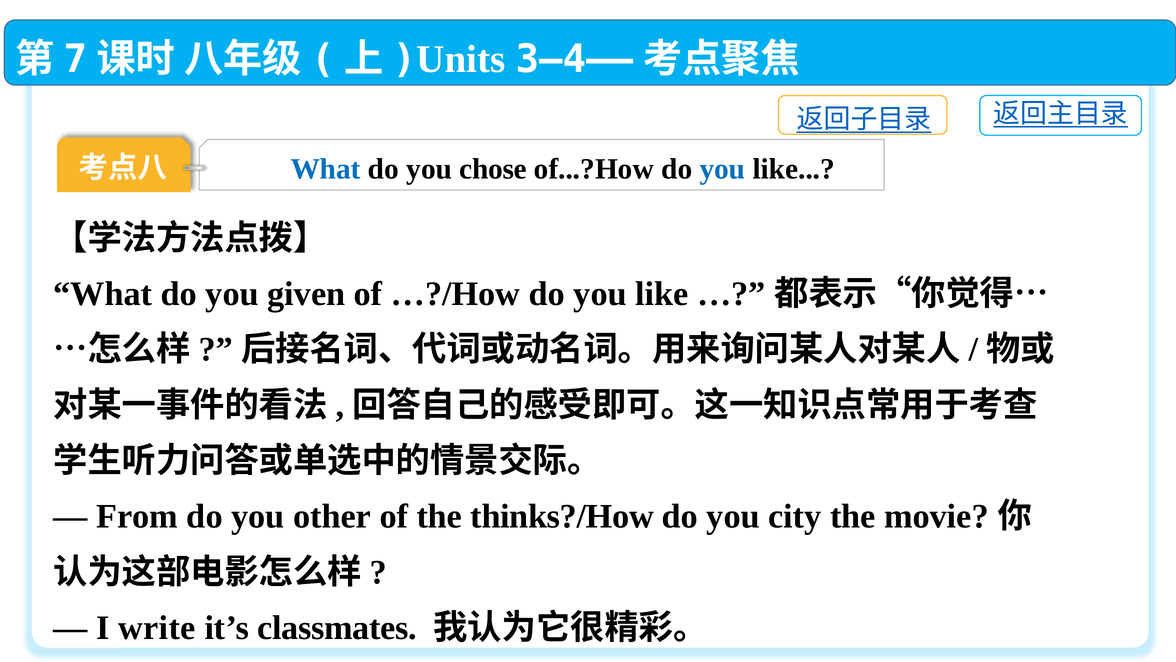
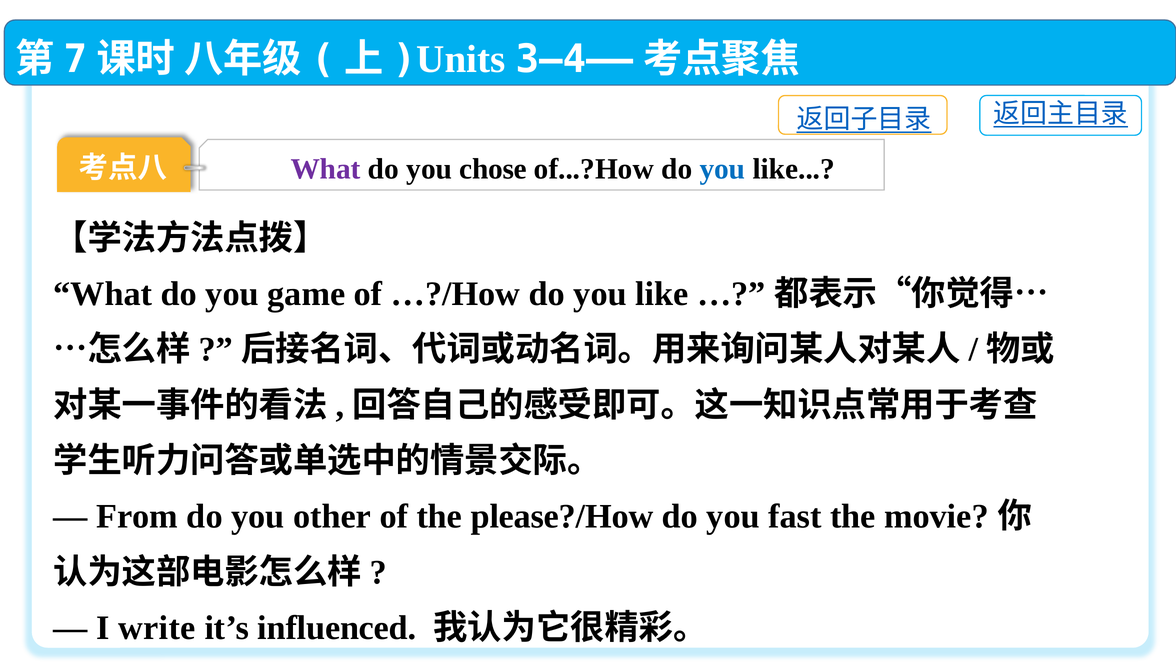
What colour: blue -> purple (326, 169)
given: given -> game (306, 294)
thinks?/How: thinks?/How -> please?/How (562, 516)
city: city -> fast (795, 516)
classmates: classmates -> influenced (337, 627)
